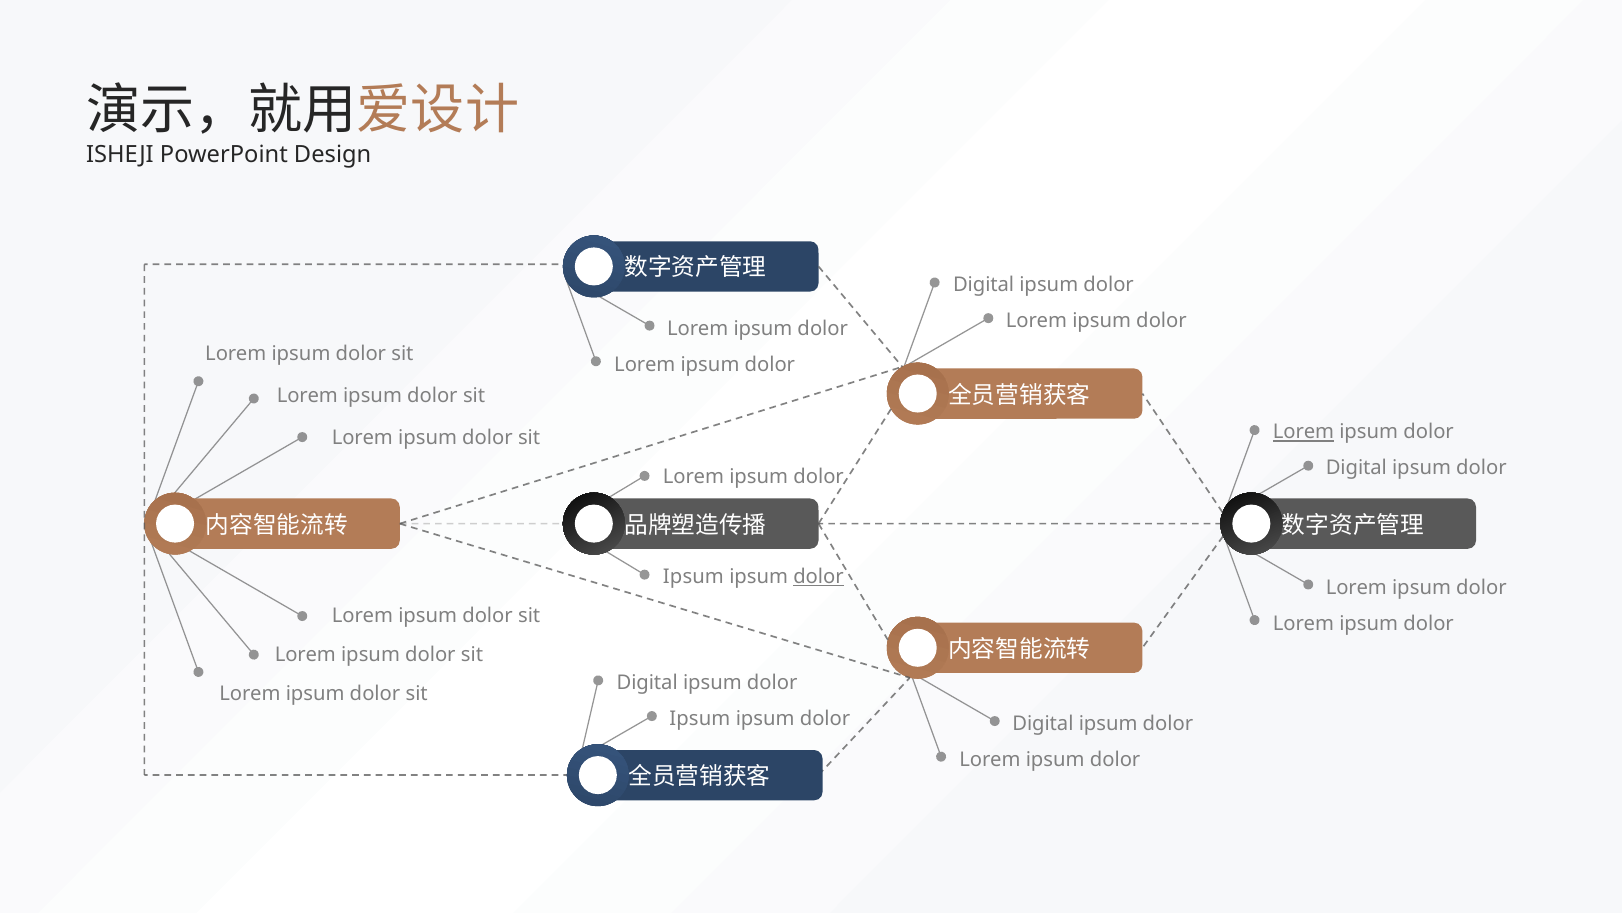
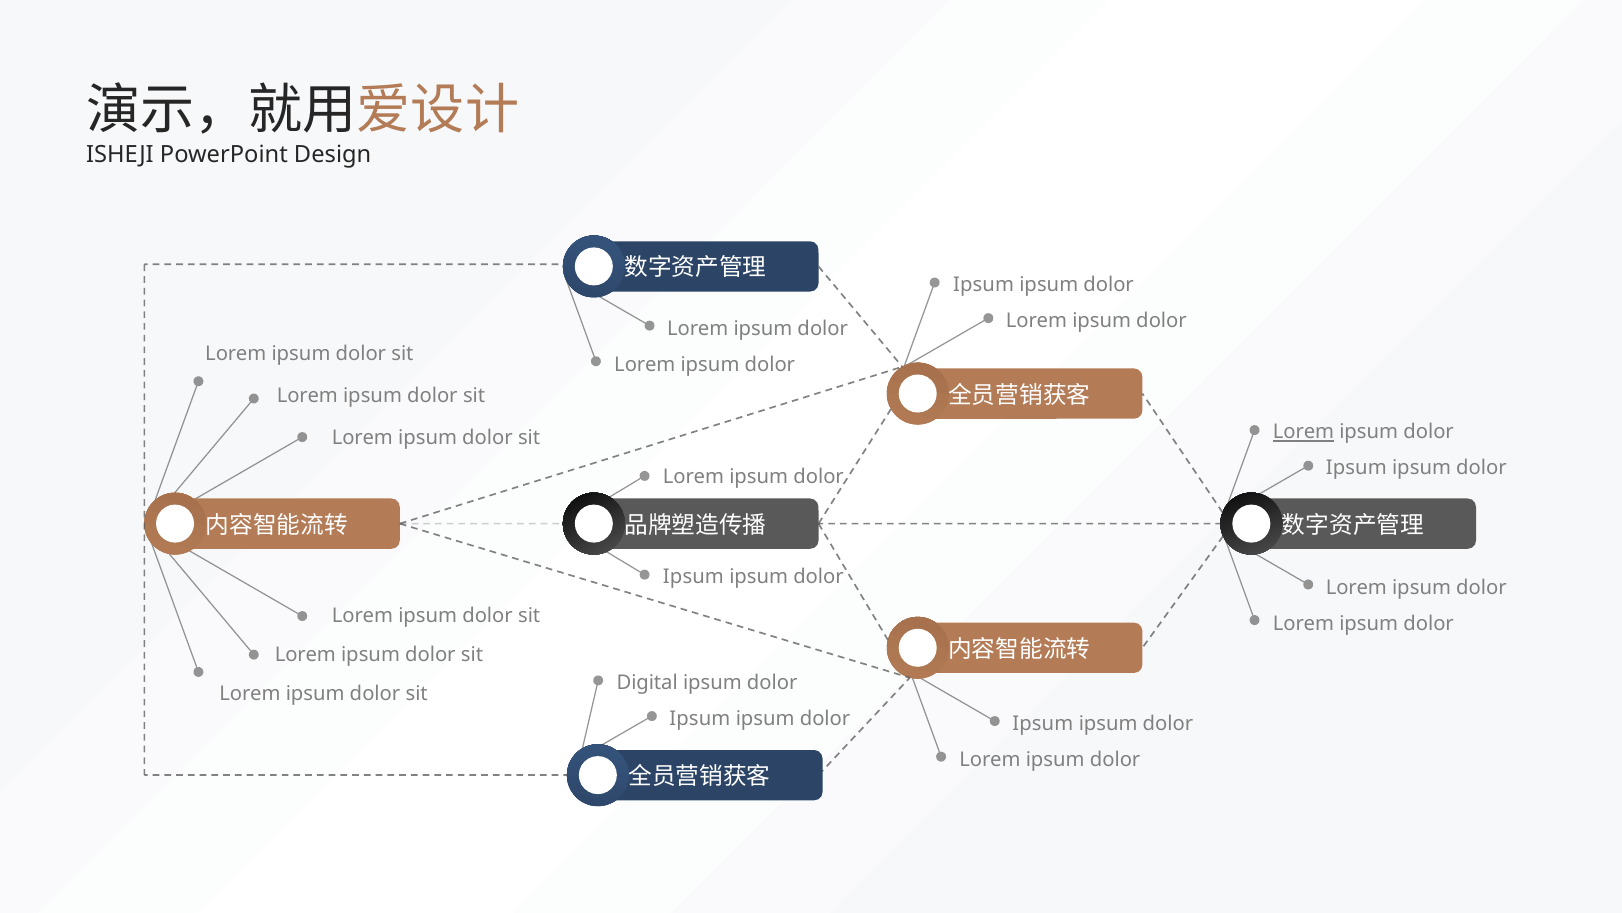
Digital: Digital -> Ipsum (984, 284)
Digital: Digital -> Ipsum (1356, 468)
dolor underline: present -> none (819, 577)
Digital: Digital -> Ipsum (1043, 724)
